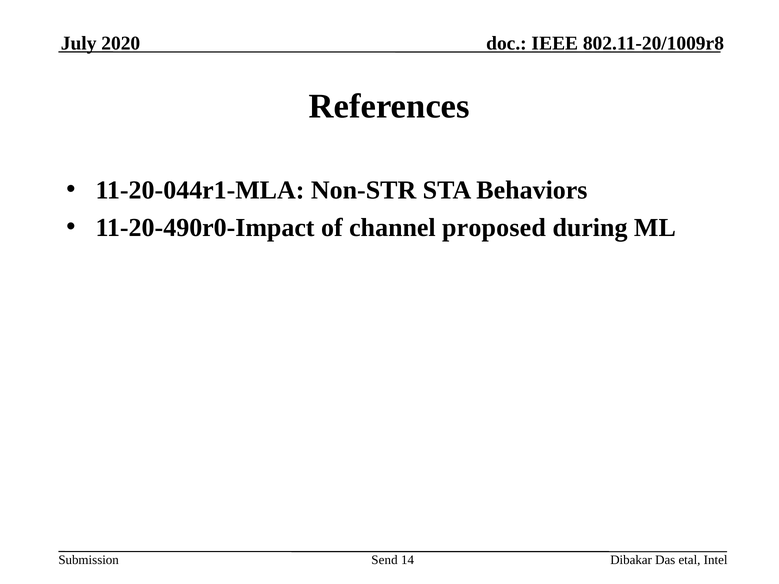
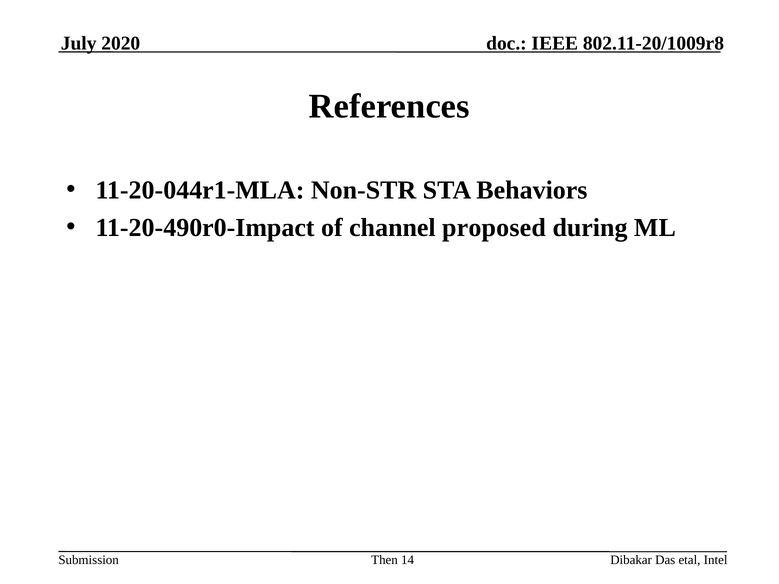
Send: Send -> Then (385, 560)
